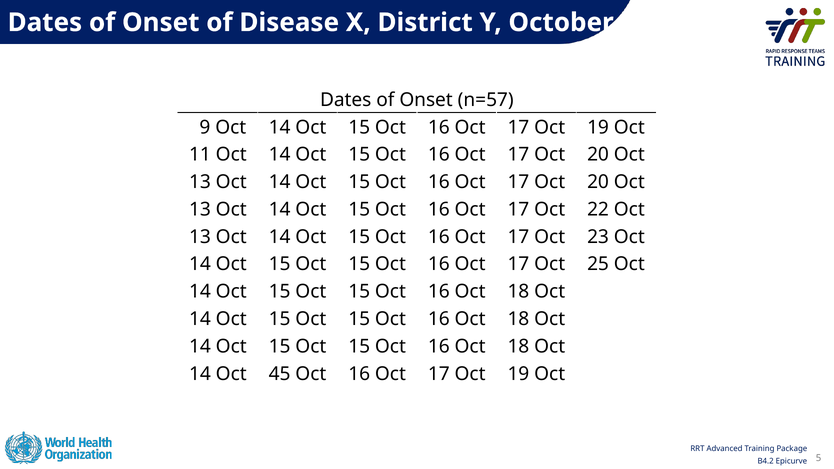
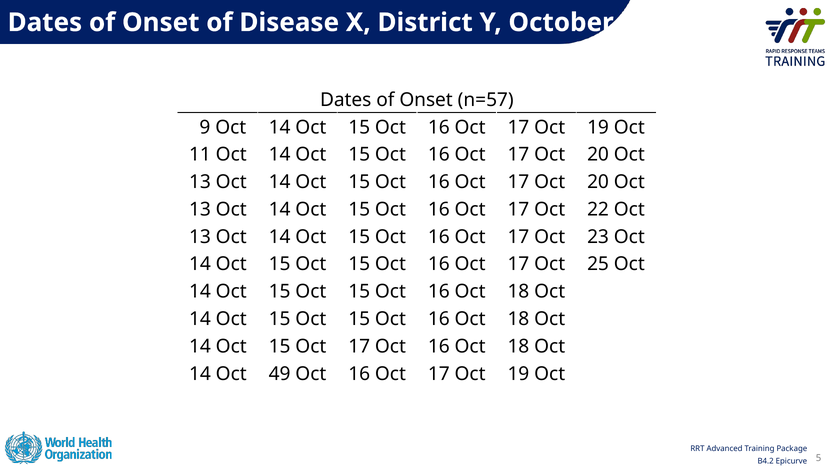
15: 15 -> 17 (359, 346)
45: 45 -> 49 (280, 374)
